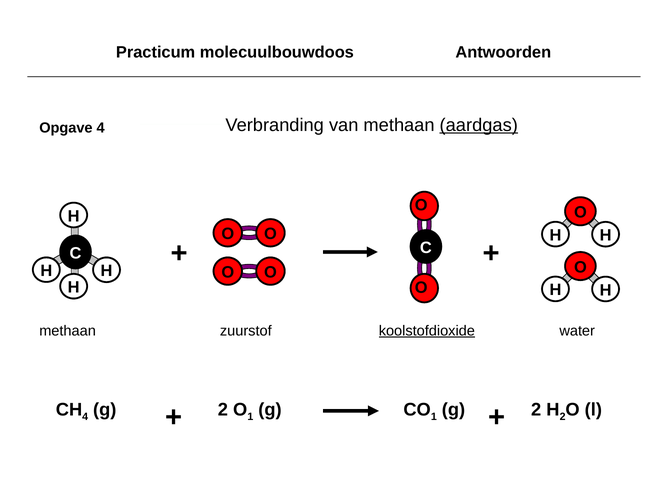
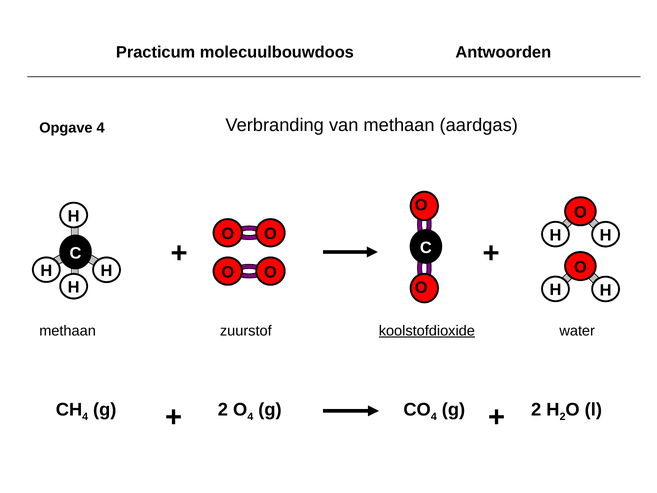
aardgas underline: present -> none (479, 125)
O 1: 1 -> 4 (250, 417)
1: 1 -> 4 (434, 417)
